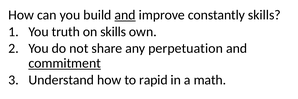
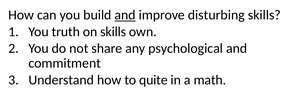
constantly: constantly -> disturbing (216, 15)
perpetuation: perpetuation -> psychological (186, 49)
commitment underline: present -> none (65, 63)
rapid: rapid -> quite (153, 80)
